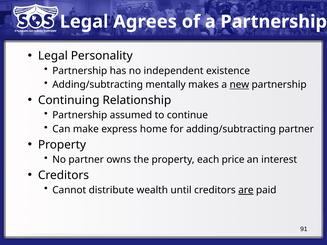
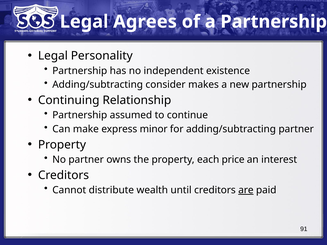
mentally: mentally -> consider (166, 85)
new underline: present -> none (239, 85)
home: home -> minor (154, 129)
